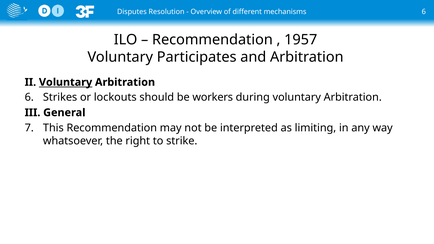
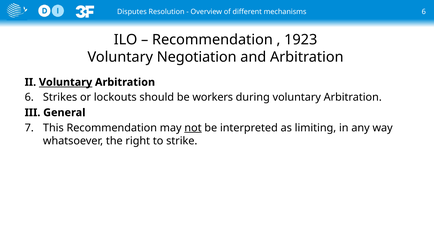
1957: 1957 -> 1923 (301, 40)
Participates: Participates -> Negotiation (197, 57)
not underline: none -> present (193, 128)
